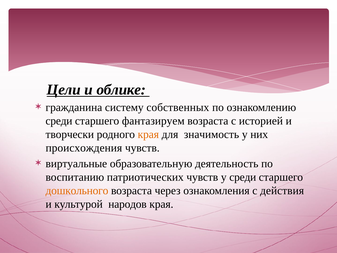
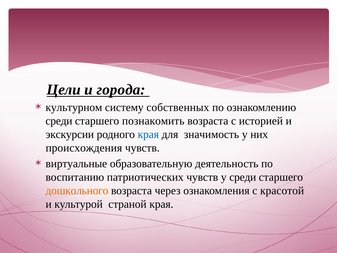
облике: облике -> города (121, 90)
гражданина: гражданина -> культурном (74, 107)
фантазируем: фантазируем -> познакомить (153, 121)
творчески: творчески -> экскурсии (70, 134)
края colour: orange -> blue (148, 134)
действия: действия -> красотой (282, 190)
народов: народов -> страной (127, 204)
